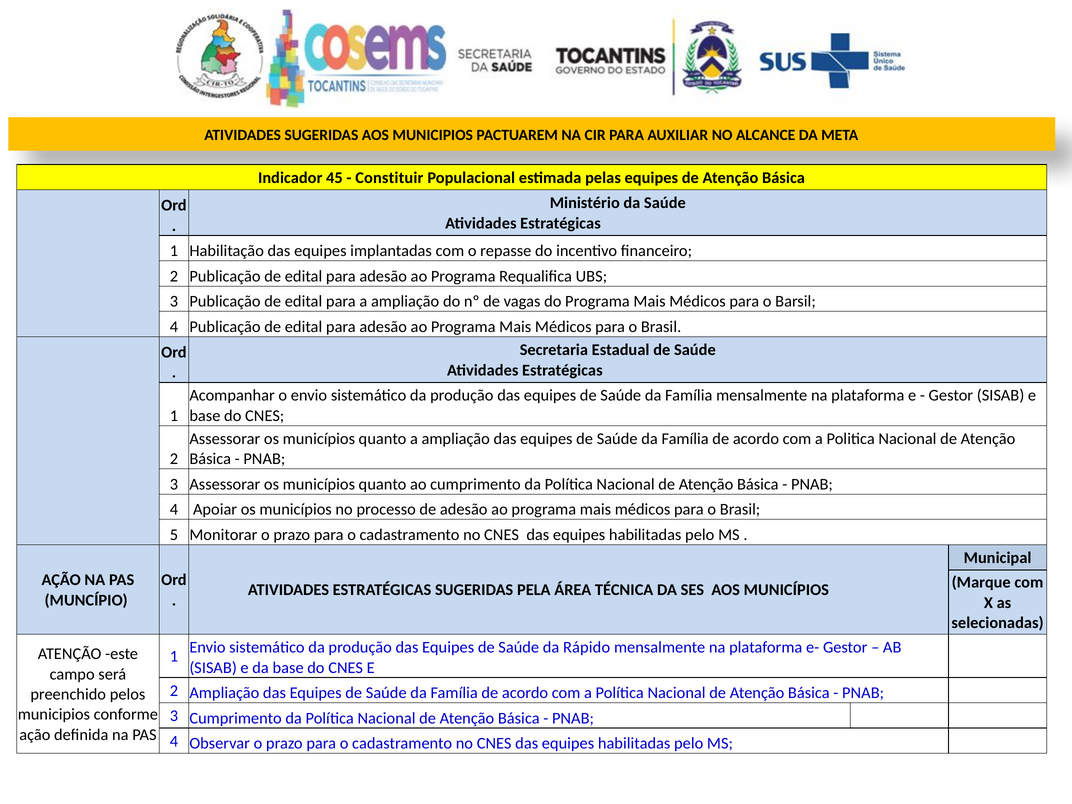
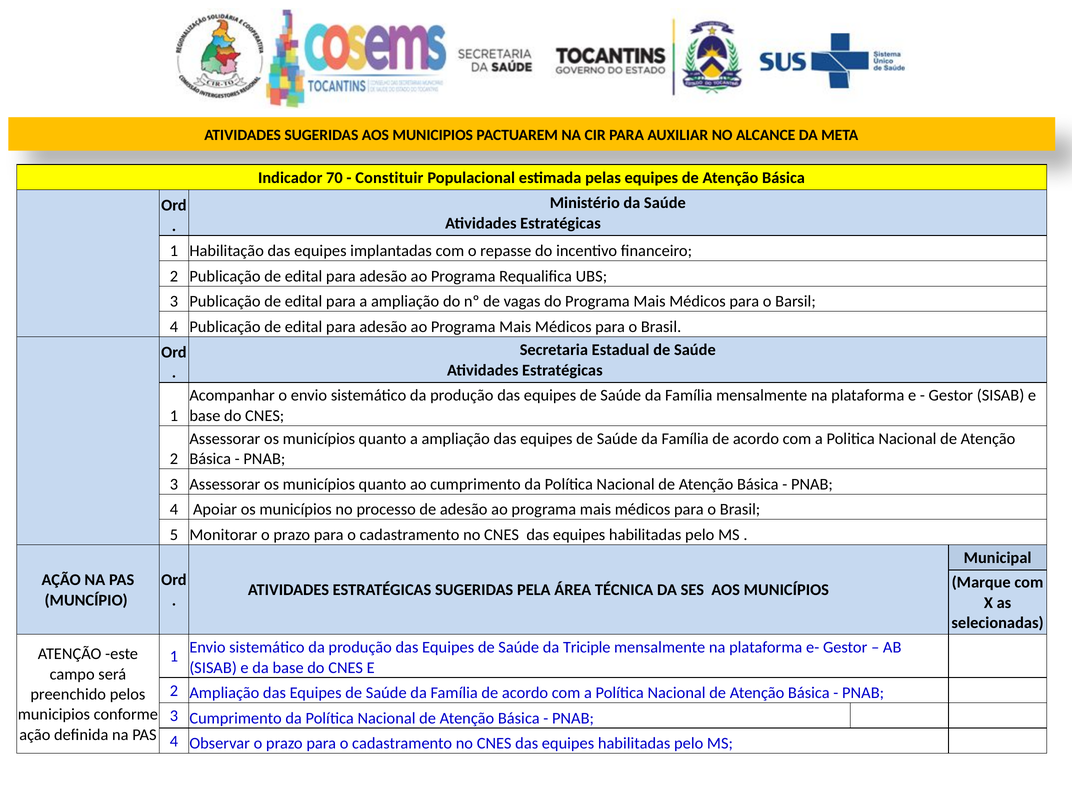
45: 45 -> 70 (334, 178)
Rápido: Rápido -> Triciple (587, 647)
